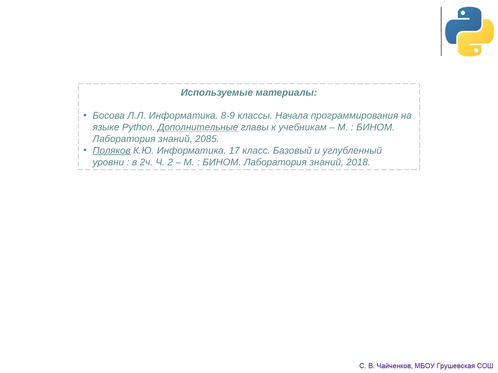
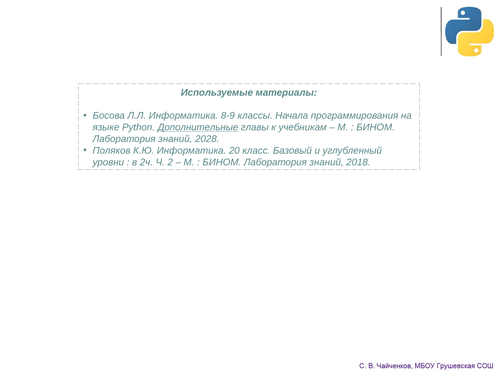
2085: 2085 -> 2028 (207, 139)
Поляков underline: present -> none (112, 151)
17: 17 -> 20 (234, 151)
